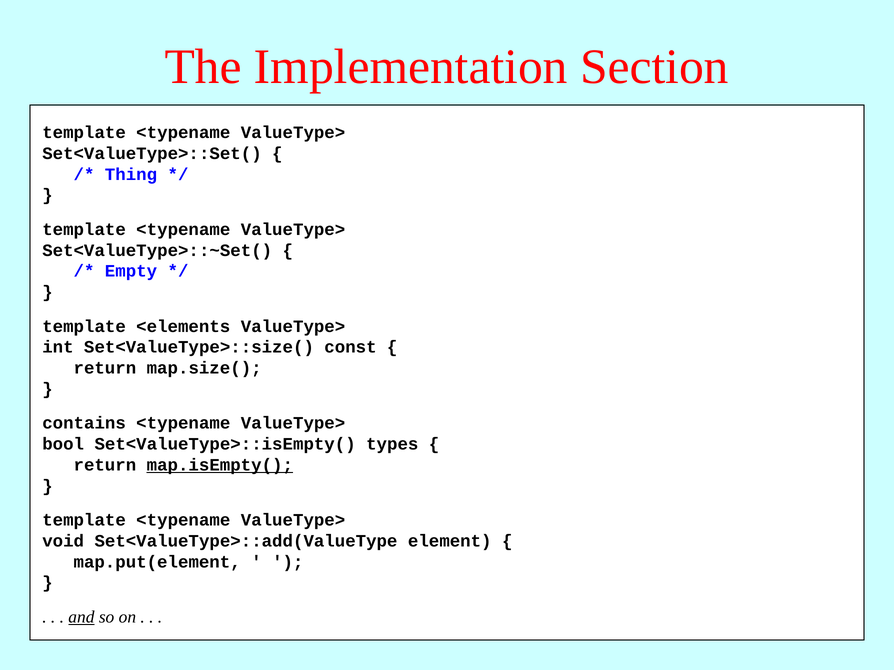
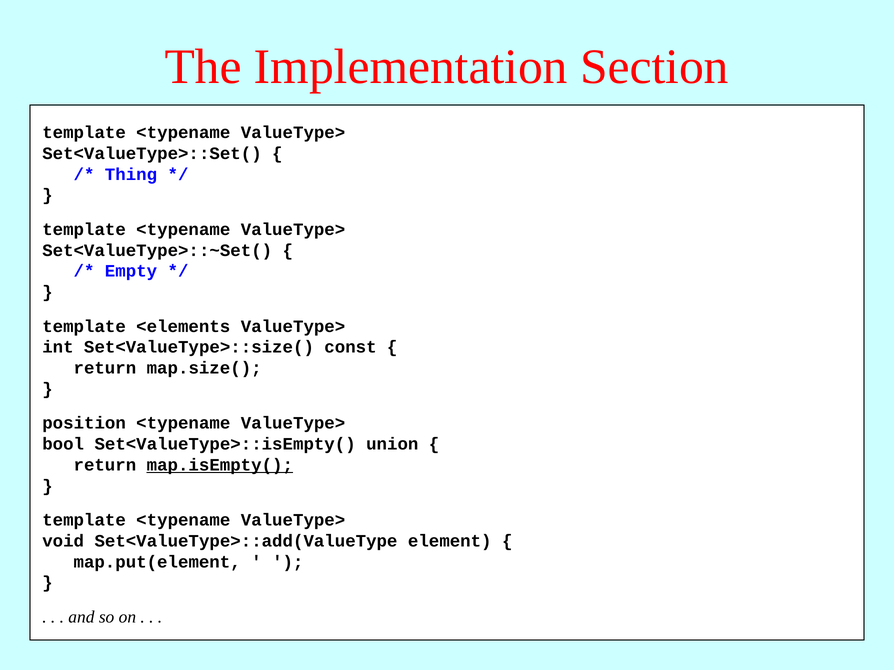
contains: contains -> position (84, 424)
types: types -> union (392, 444)
and underline: present -> none (81, 617)
